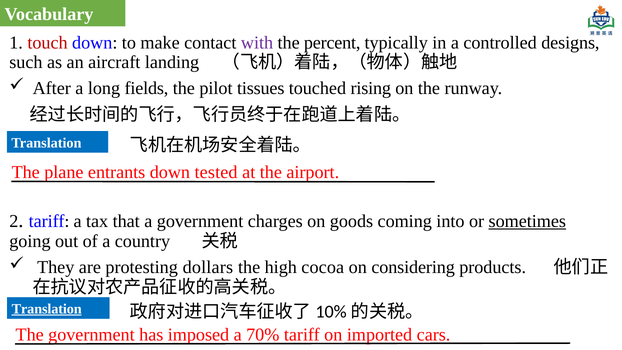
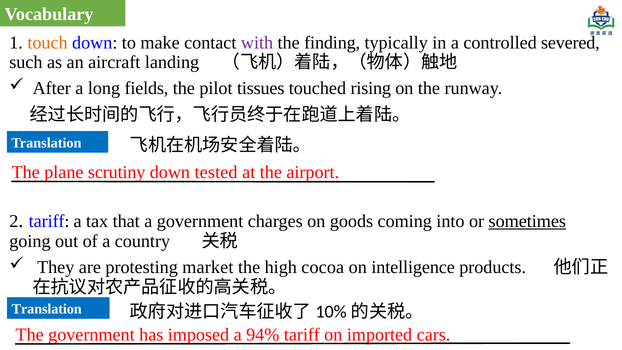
touch colour: red -> orange (48, 43)
percent: percent -> finding (332, 43)
designs: designs -> severed (570, 43)
entrants: entrants -> scrutiny (117, 172)
dollars: dollars -> market (208, 267)
considering: considering -> intelligence (413, 267)
Translation underline: present -> none (47, 309)
70%: 70% -> 94% (263, 335)
